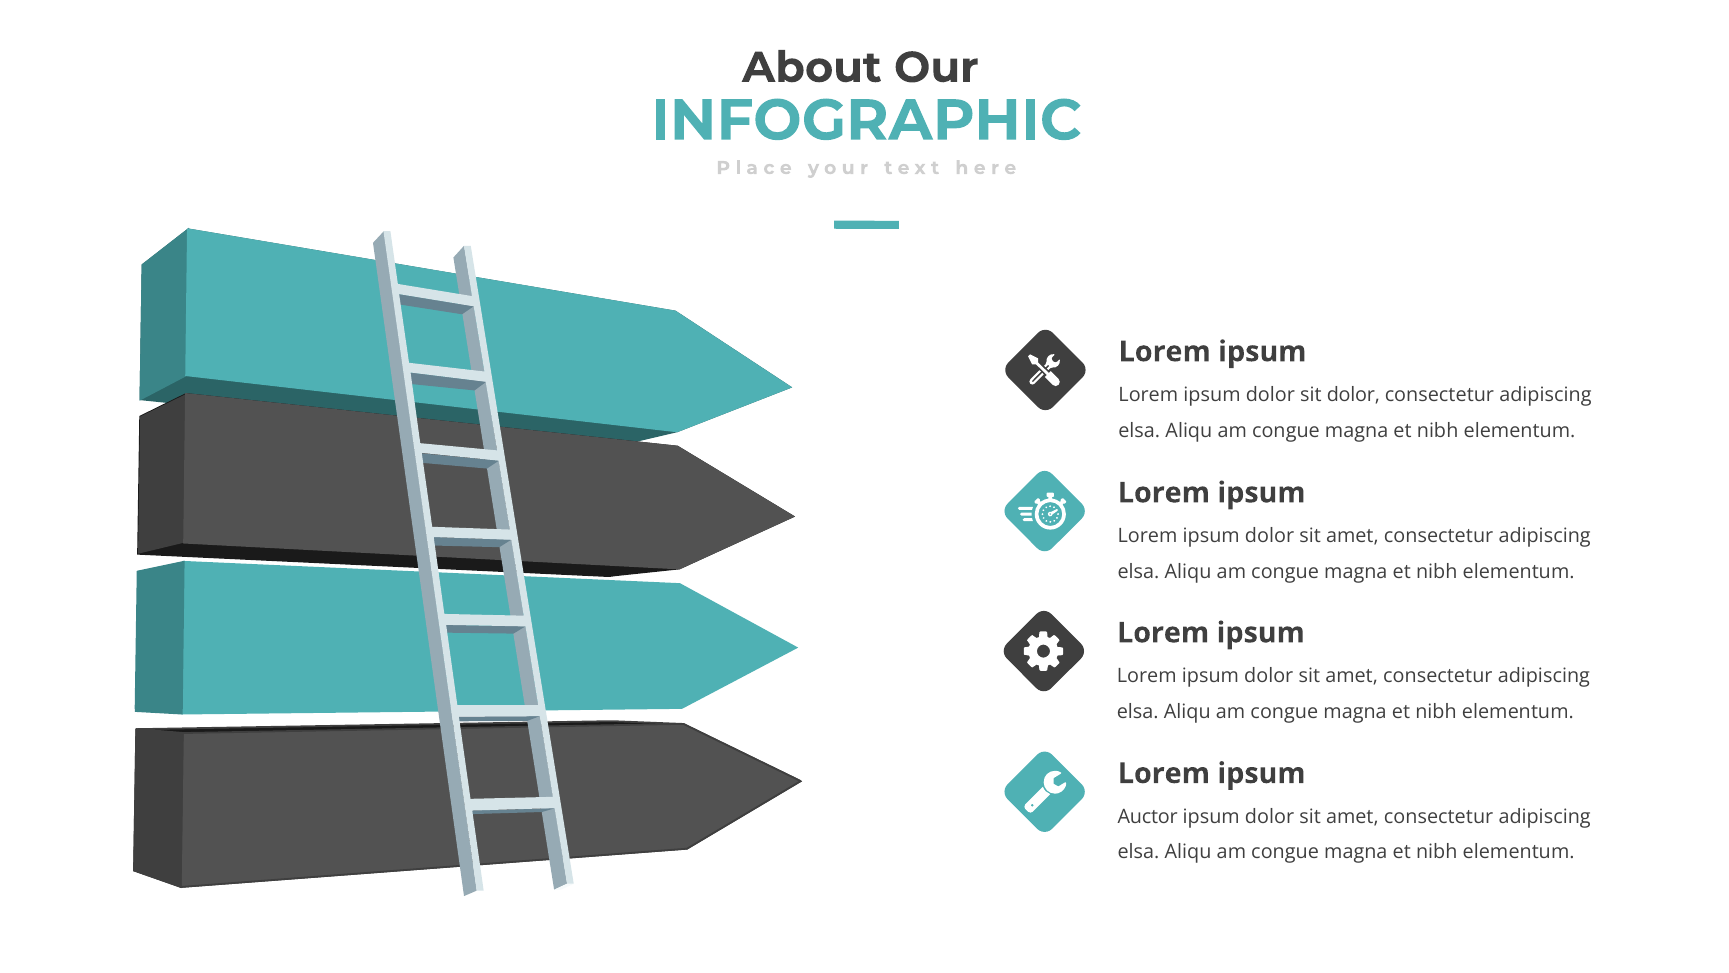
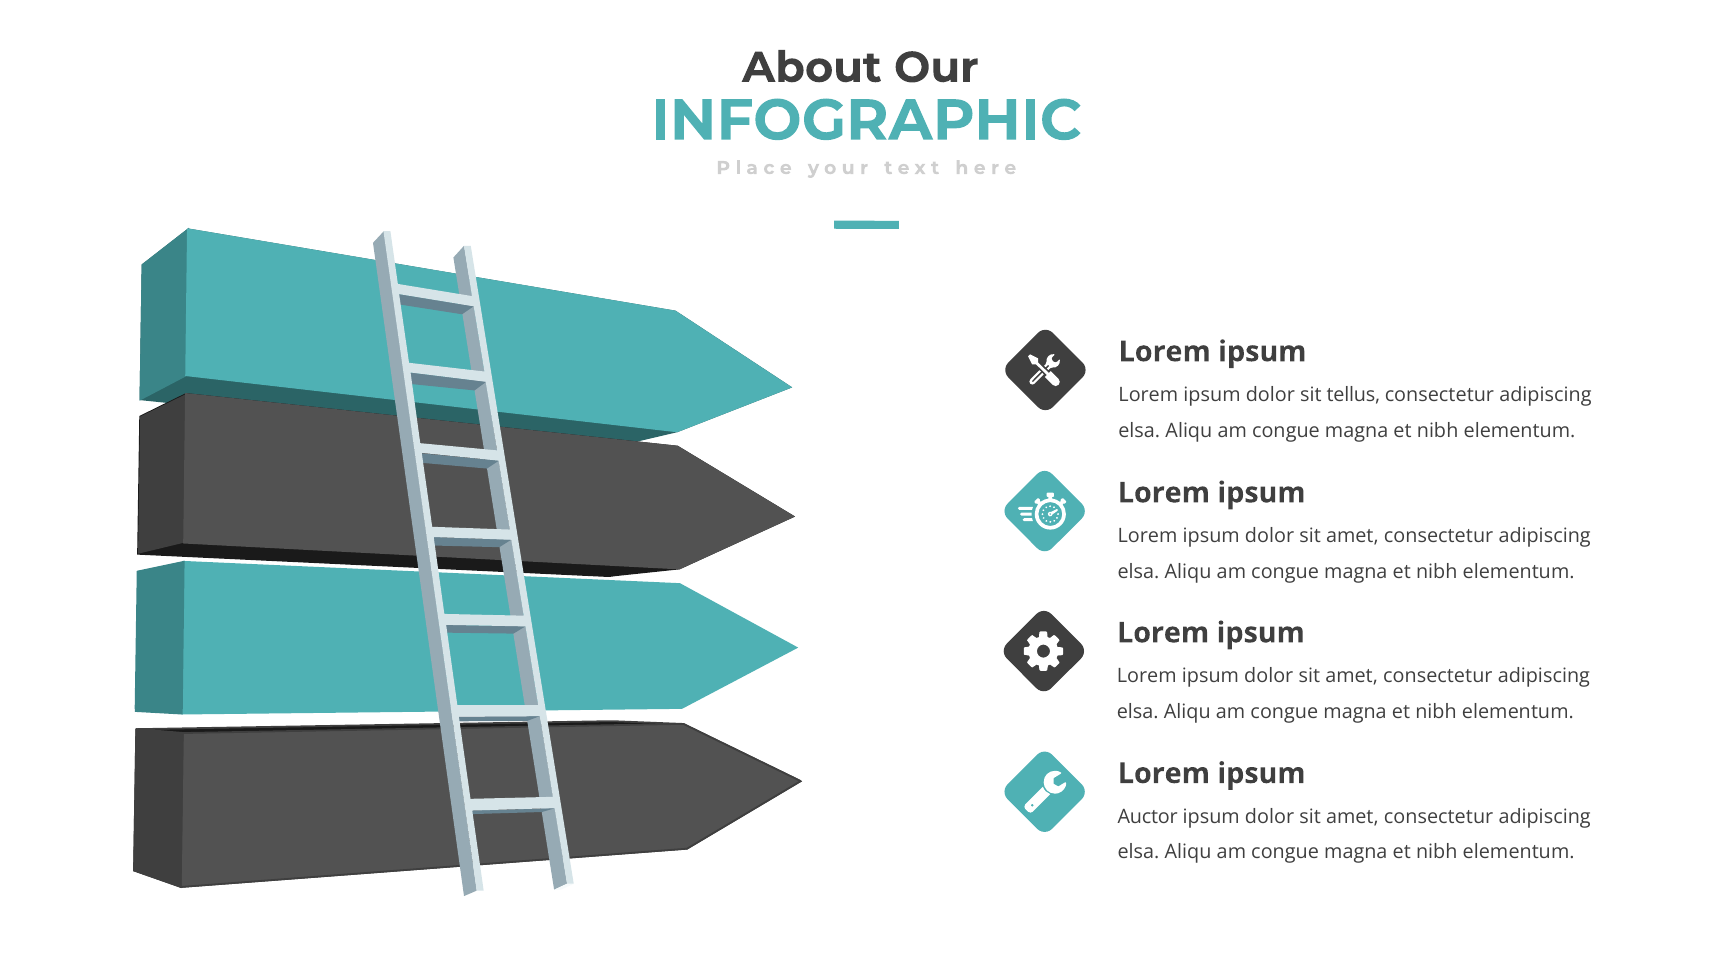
sit dolor: dolor -> tellus (1353, 395)
